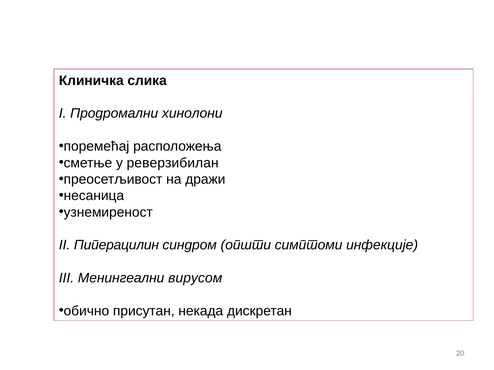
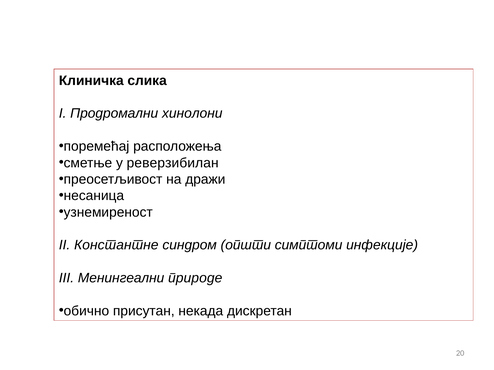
Пиперацилин: Пиперацилин -> Константне (116, 245)
вирусом: вирусом -> природе (195, 278)
